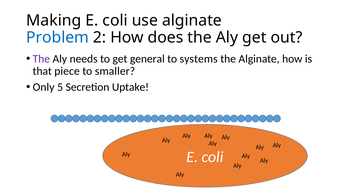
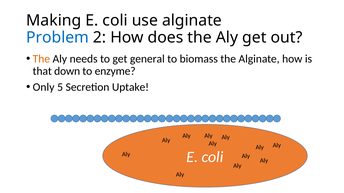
The colour: purple -> orange (41, 59)
systems: systems -> biomass (199, 59)
piece: piece -> down (67, 71)
smaller: smaller -> enzyme (115, 71)
